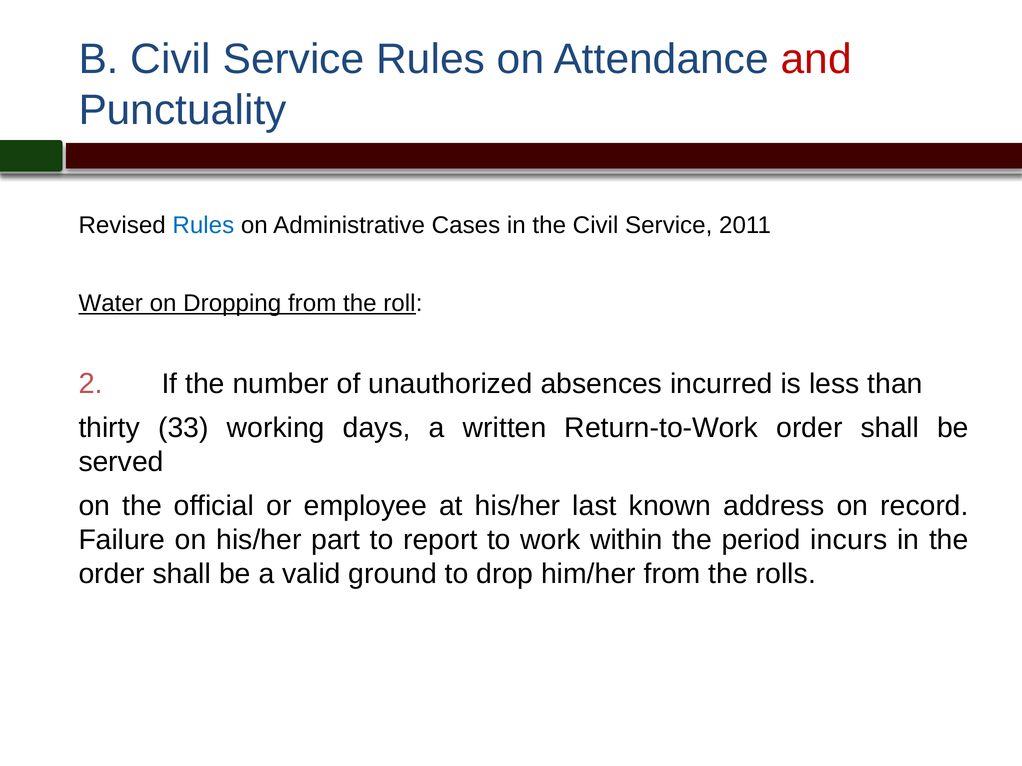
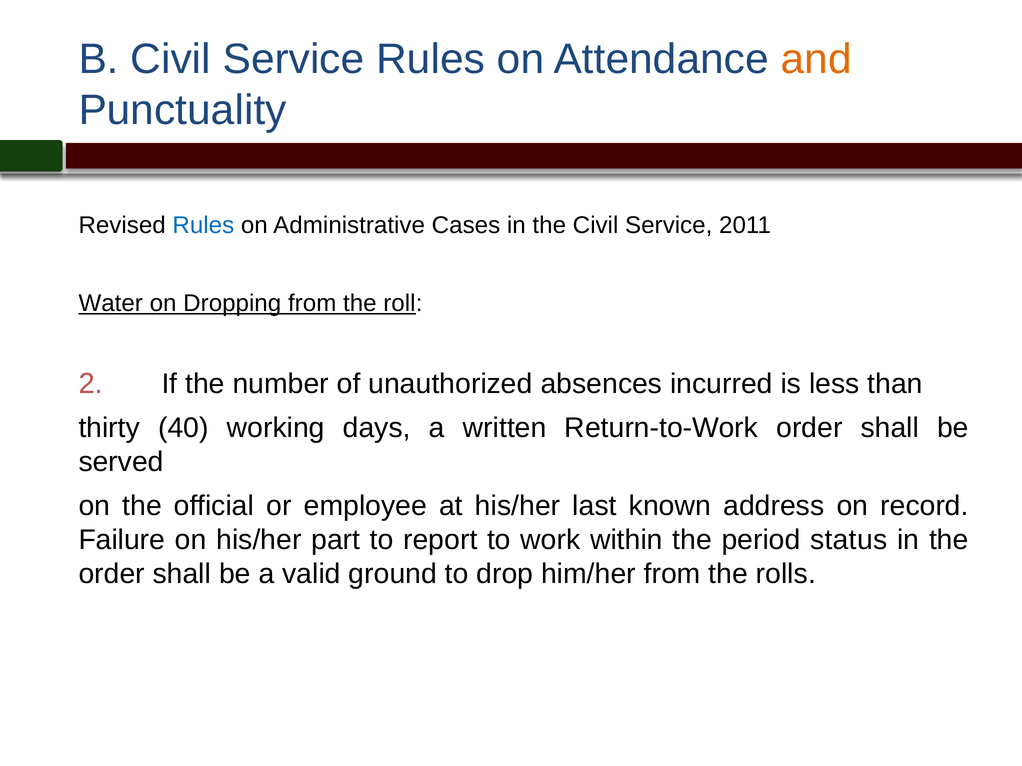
and colour: red -> orange (816, 59)
33: 33 -> 40 (183, 428)
incurs: incurs -> status (849, 540)
